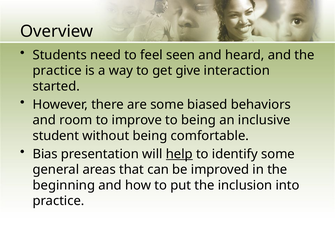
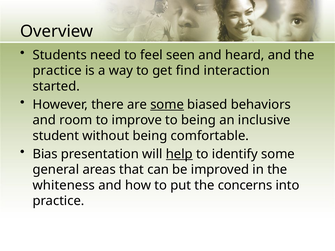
give: give -> find (188, 71)
some underline: none -> present (167, 105)
beginning: beginning -> whiteness (64, 185)
inclusion: inclusion -> concerns (245, 185)
